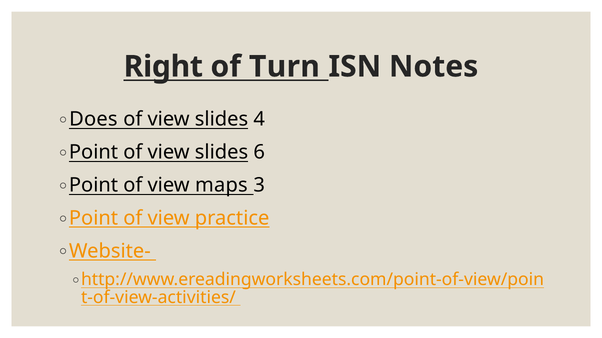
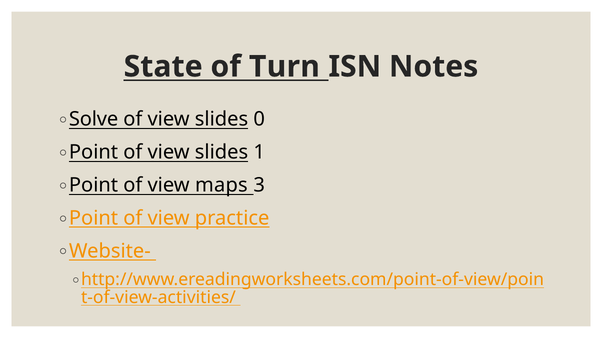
Right: Right -> State (163, 67)
Does: Does -> Solve (94, 120)
4: 4 -> 0 (259, 120)
6: 6 -> 1 (259, 153)
